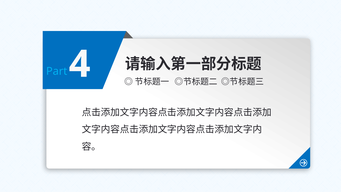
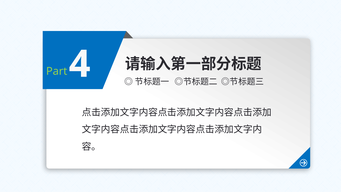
Part colour: light blue -> light green (57, 71)
